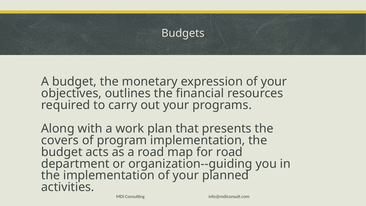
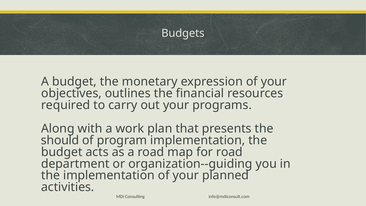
covers: covers -> should (60, 140)
